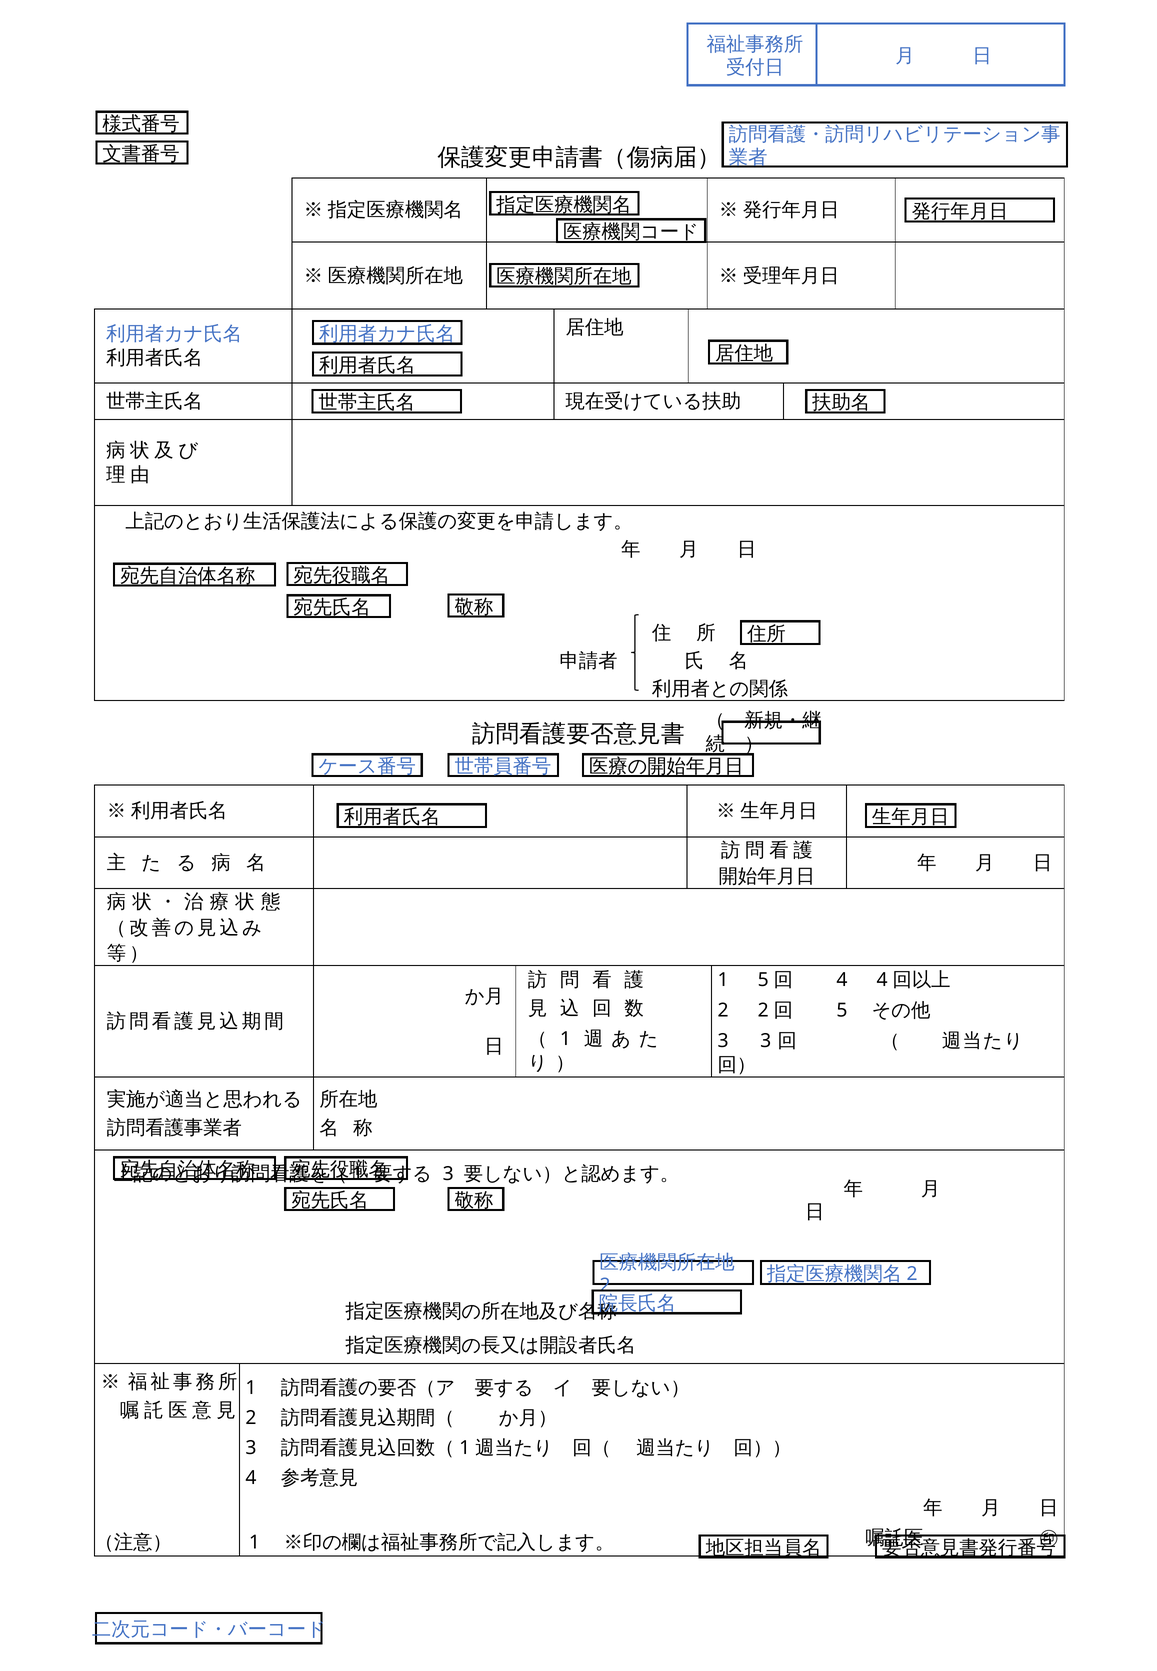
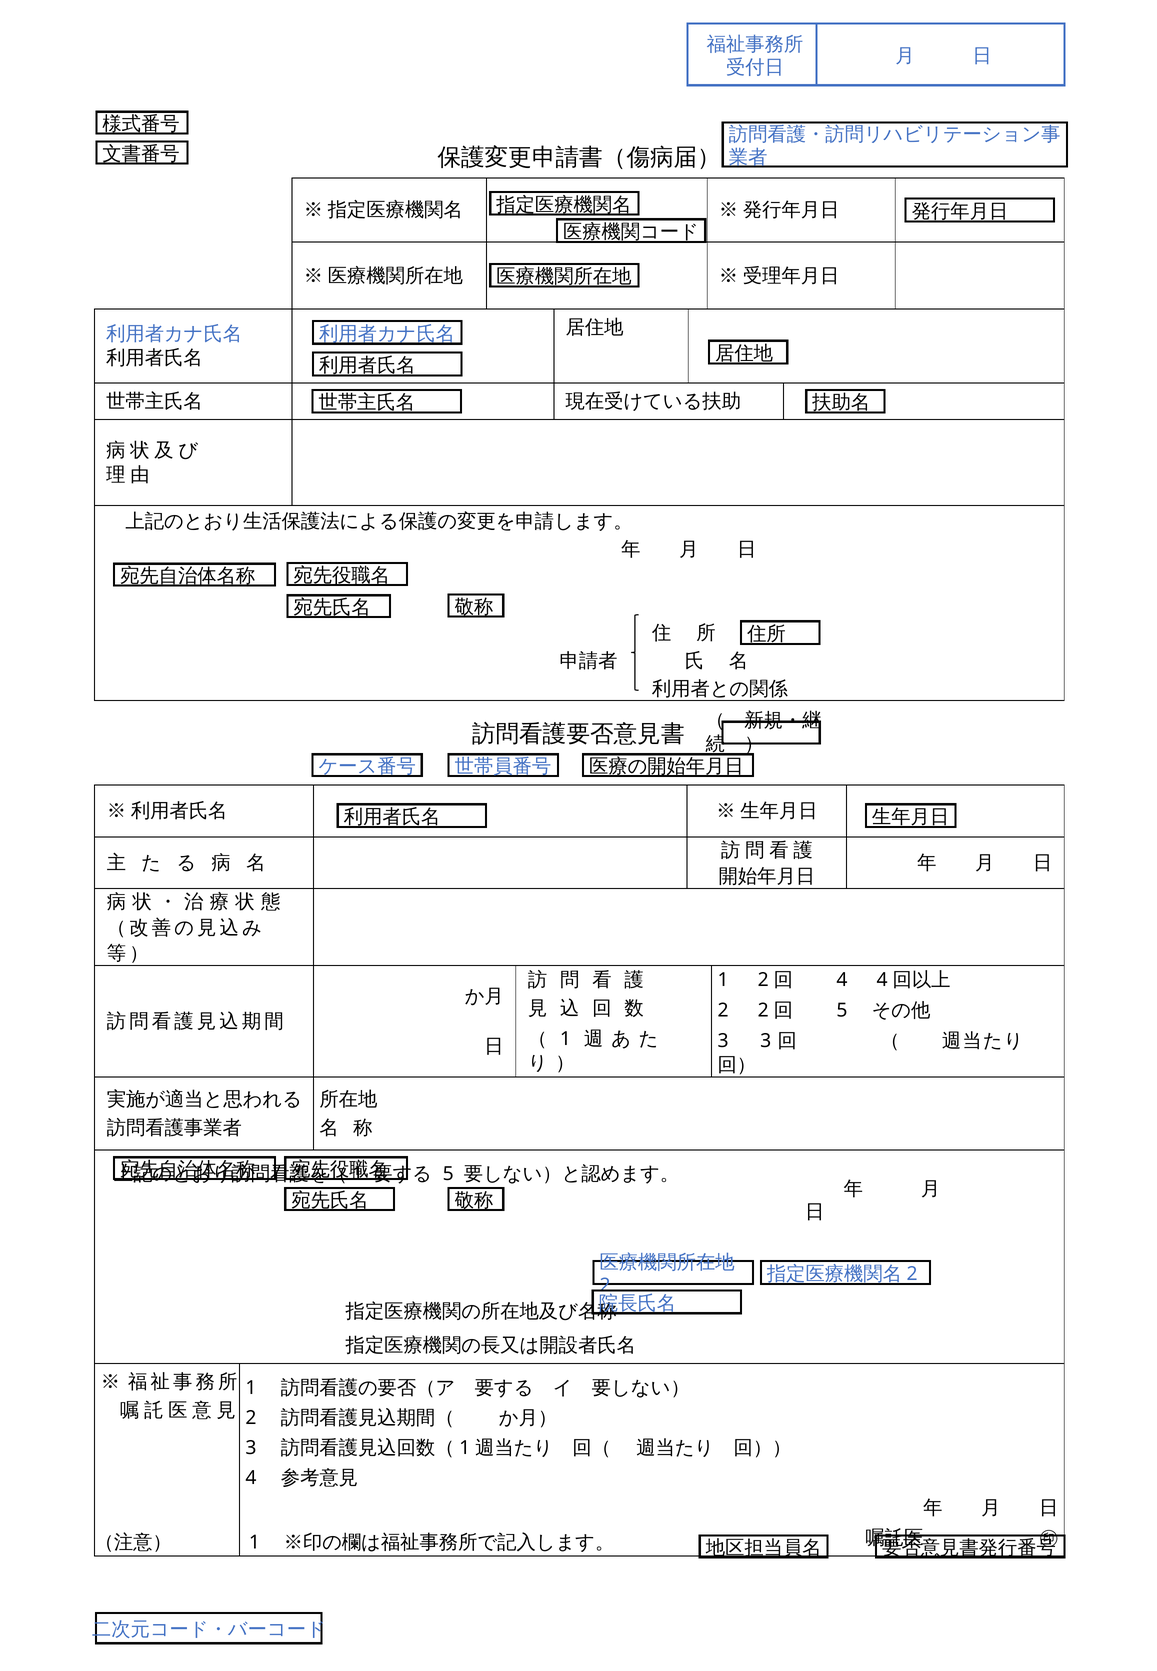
1 5: 5 -> 2 (763, 980)
3: 3 -> 5 (448, 1174)
